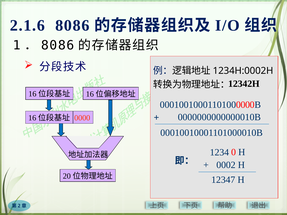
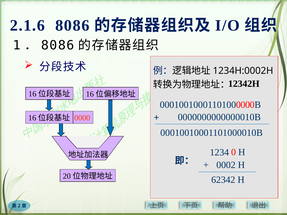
12347: 12347 -> 62342 (223, 180)
